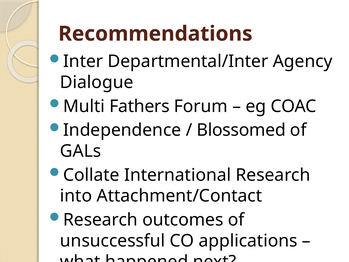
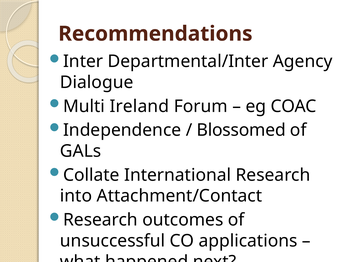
Fathers: Fathers -> Ireland (139, 106)
